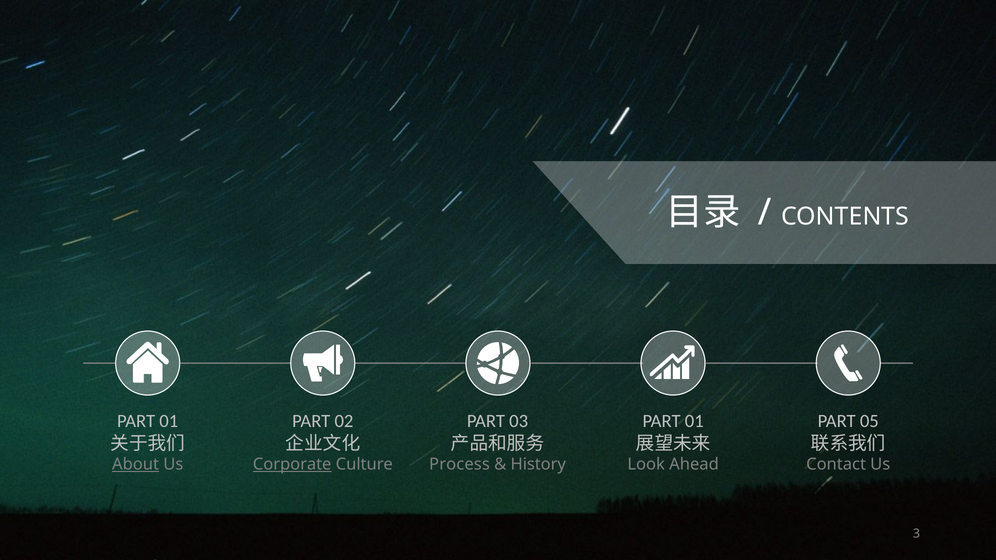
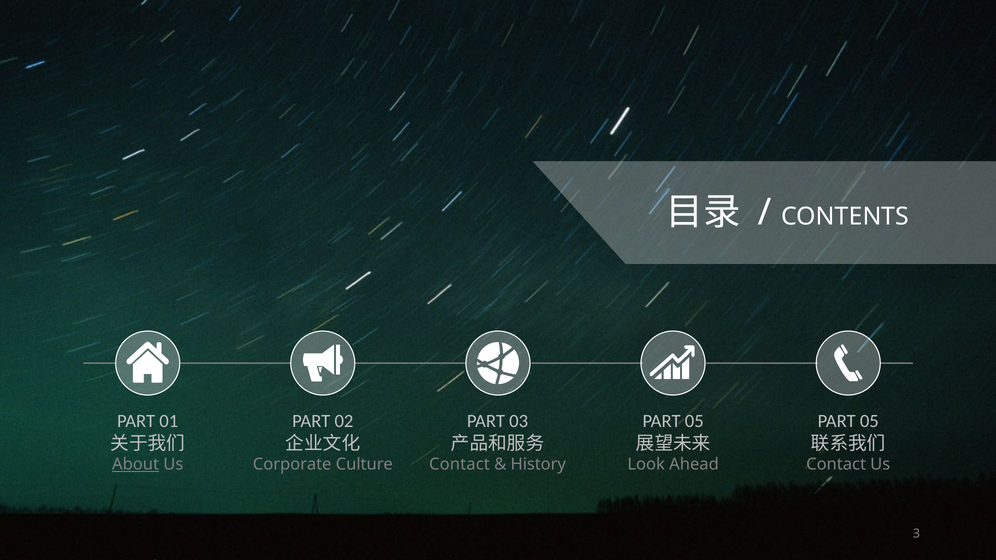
01: 01 -> 05 (694, 421)
Corporate underline: present -> none (292, 465)
Process: Process -> Contact (459, 465)
